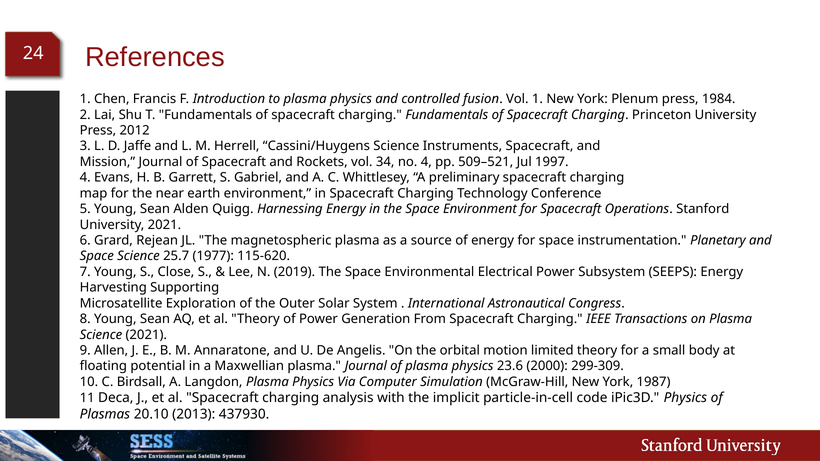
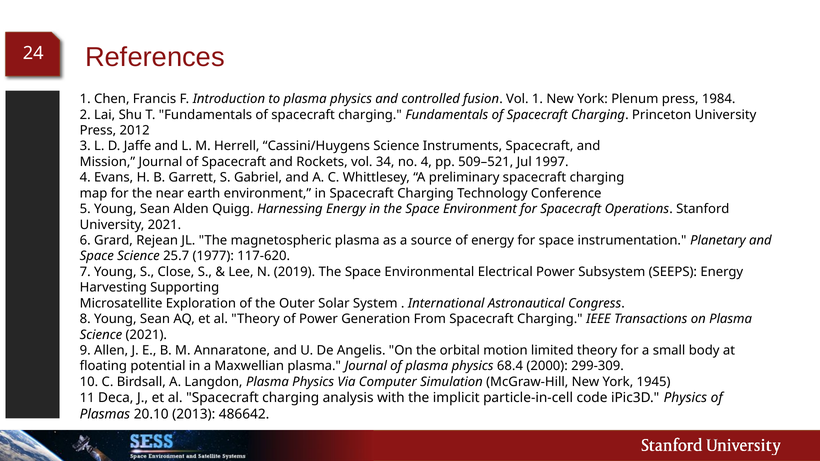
115-620: 115-620 -> 117-620 (264, 256)
23.6: 23.6 -> 68.4 (510, 366)
1987: 1987 -> 1945 (654, 382)
437930: 437930 -> 486642 (244, 415)
